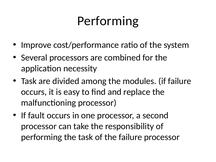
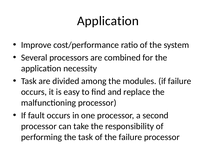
Performing: Performing -> Application (108, 21)
